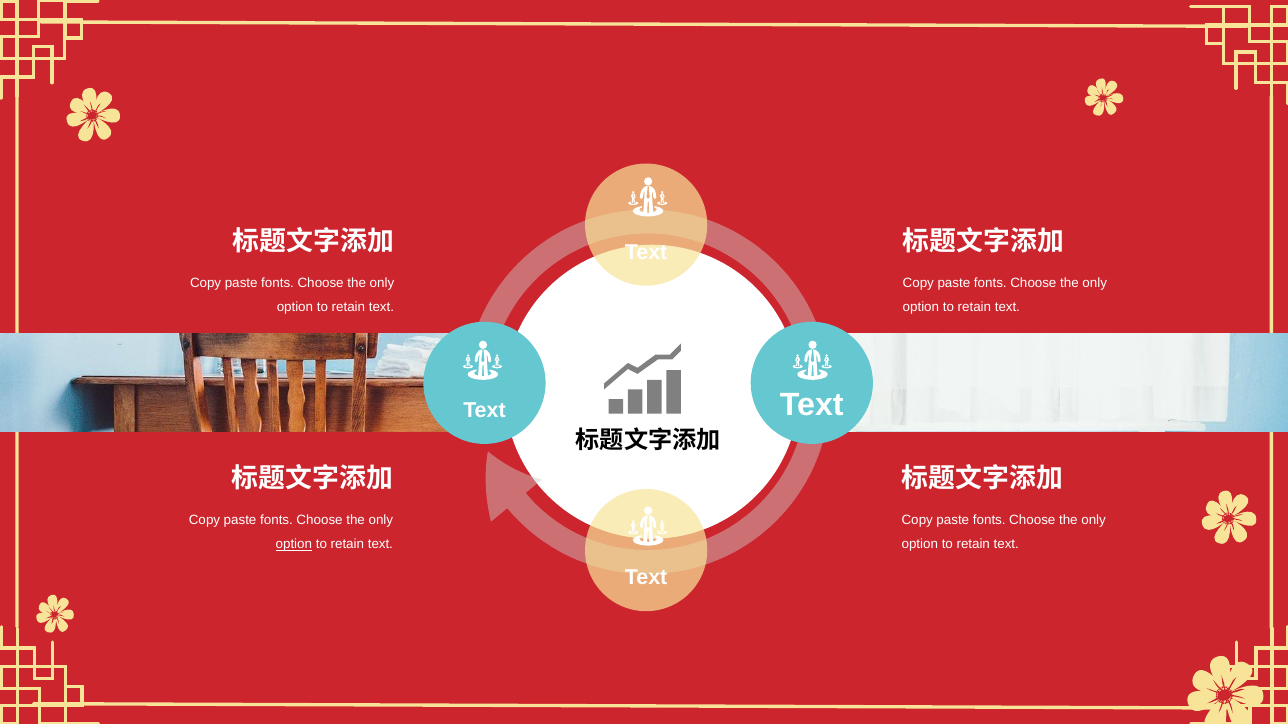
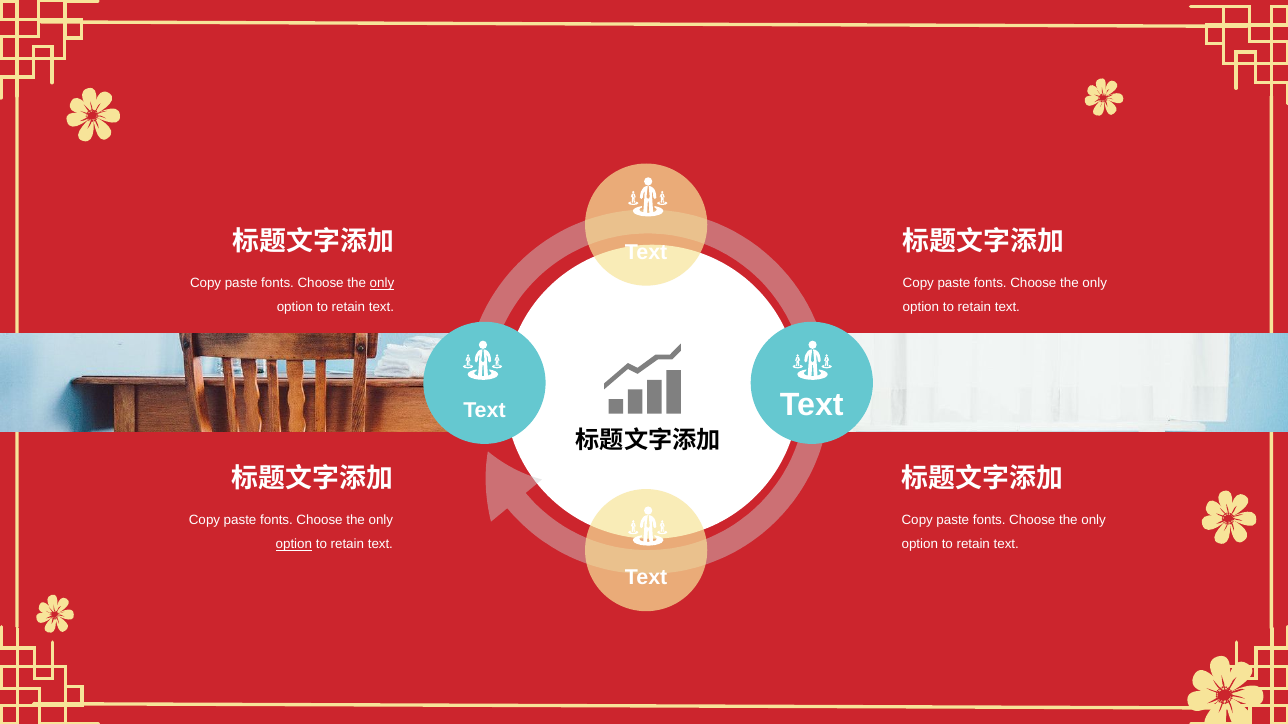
only underline: none -> present (382, 283)
